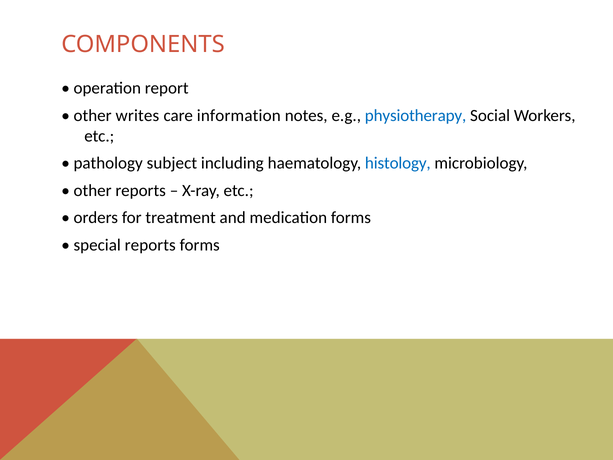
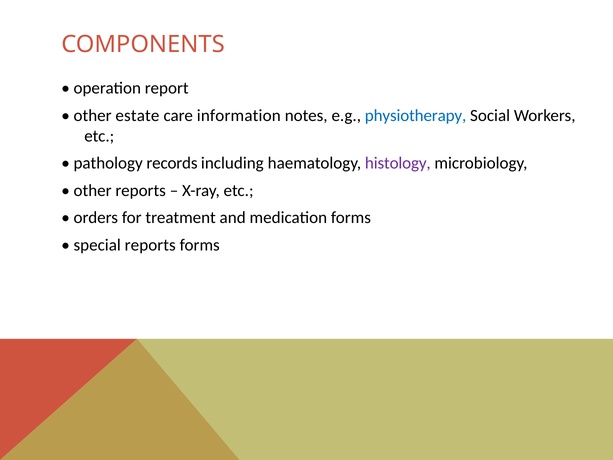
writes: writes -> estate (137, 116)
subject: subject -> records (172, 163)
histology colour: blue -> purple (398, 163)
